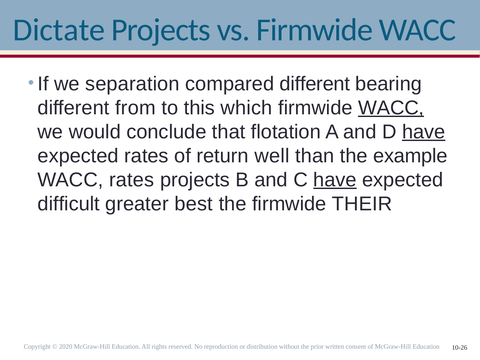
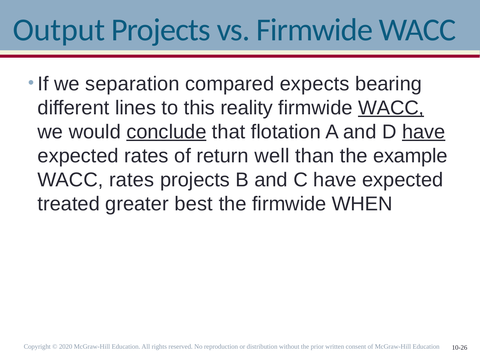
Dictate: Dictate -> Output (59, 30)
compared different: different -> expects (315, 84)
from: from -> lines (136, 108)
which: which -> reality (247, 108)
conclude underline: none -> present (166, 132)
have underline: present -> none (335, 180)
difficult: difficult -> treated (69, 204)
THEIR: THEIR -> WHEN (362, 204)
